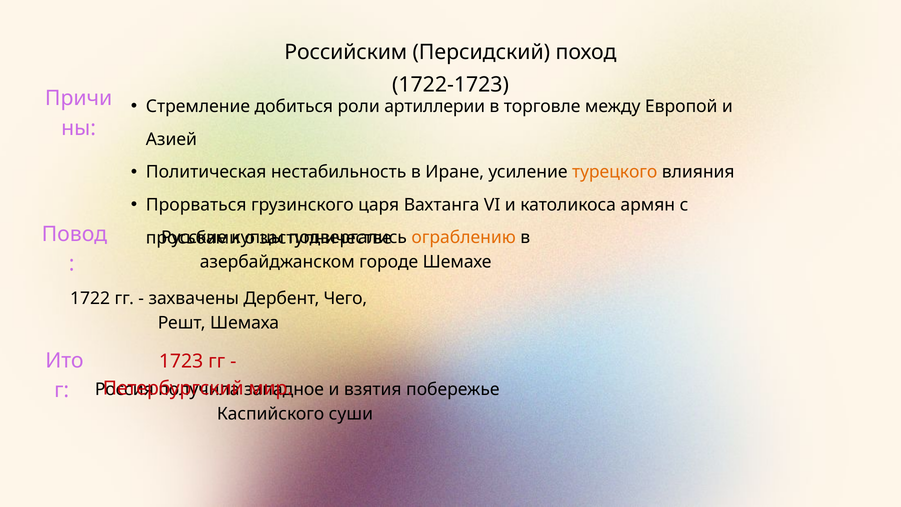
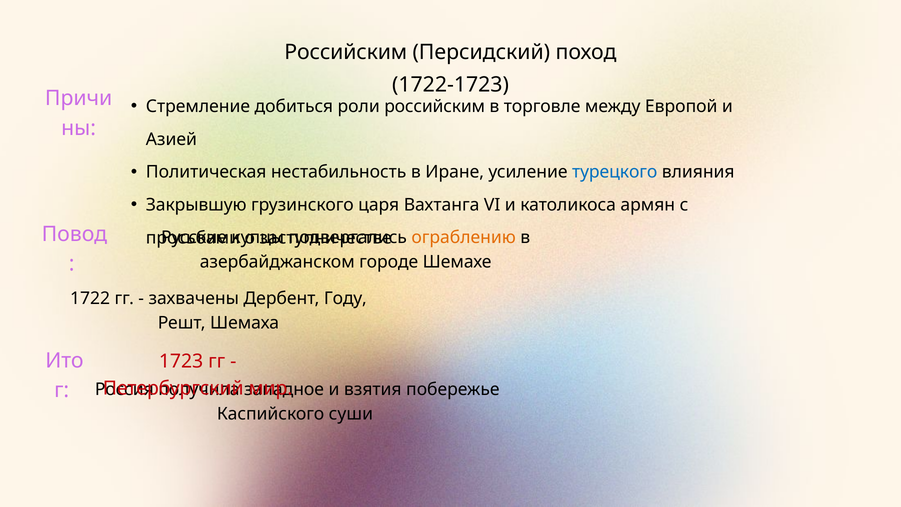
роли артиллерии: артиллерии -> российским (435, 106)
турецкого colour: orange -> blue (615, 172)
Прорваться: Прорваться -> Закрывшую (196, 205)
Чего: Чего -> Году (345, 298)
